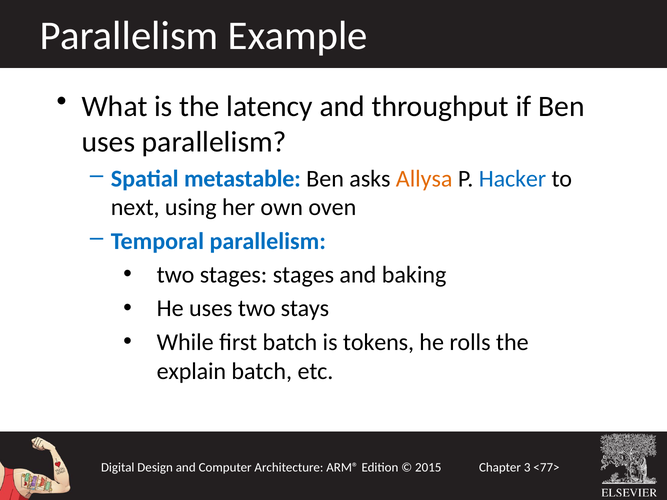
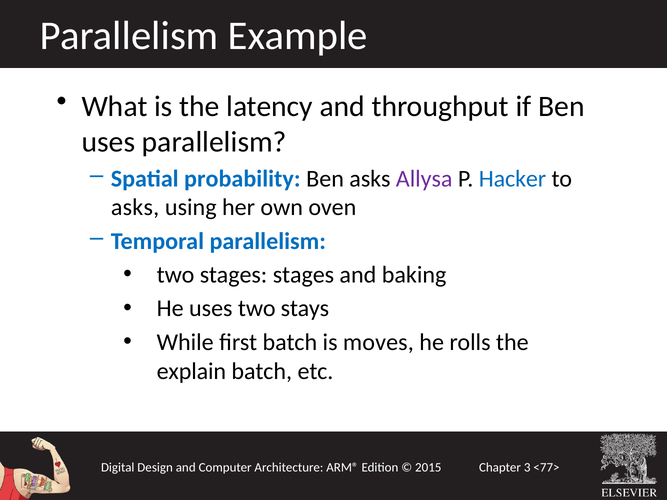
metastable: metastable -> probability (242, 179)
Allysa colour: orange -> purple (424, 179)
next: next -> asks (135, 208)
tokens: tokens -> moves (378, 342)
